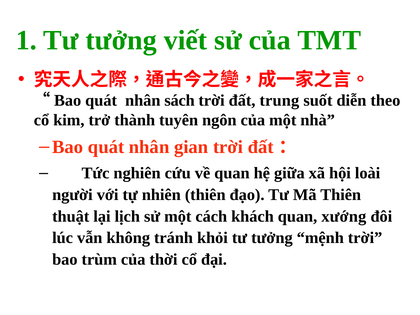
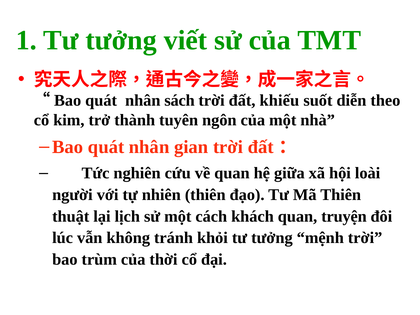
trung: trung -> khiếu (279, 100)
xướng: xướng -> truyện (344, 216)
